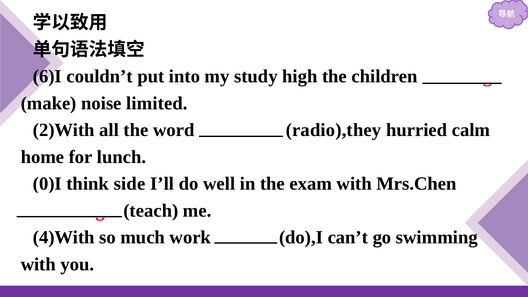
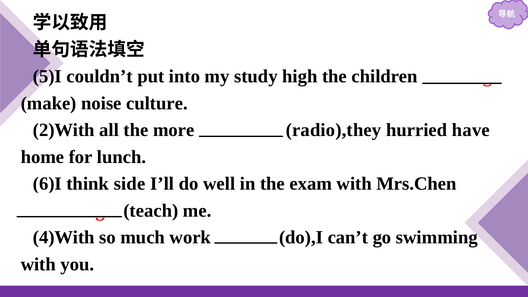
6)I: 6)I -> 5)I (47, 76)
limited: limited -> culture (157, 103)
word: word -> more (174, 130)
calm: calm -> have (471, 130)
0)I: 0)I -> 6)I (47, 184)
